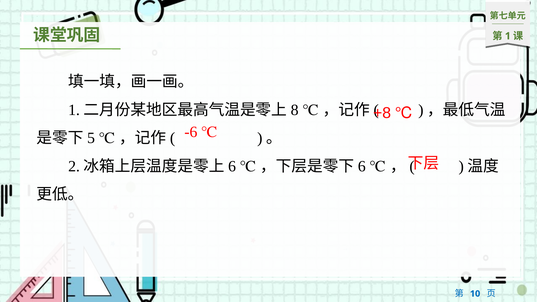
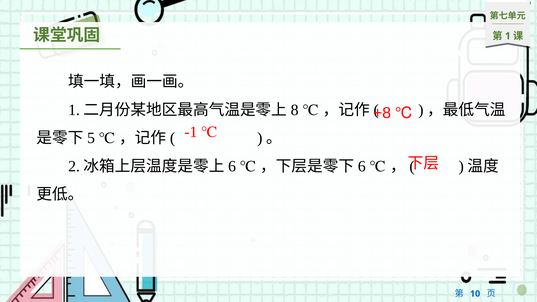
-6: -6 -> -1 (191, 132)
